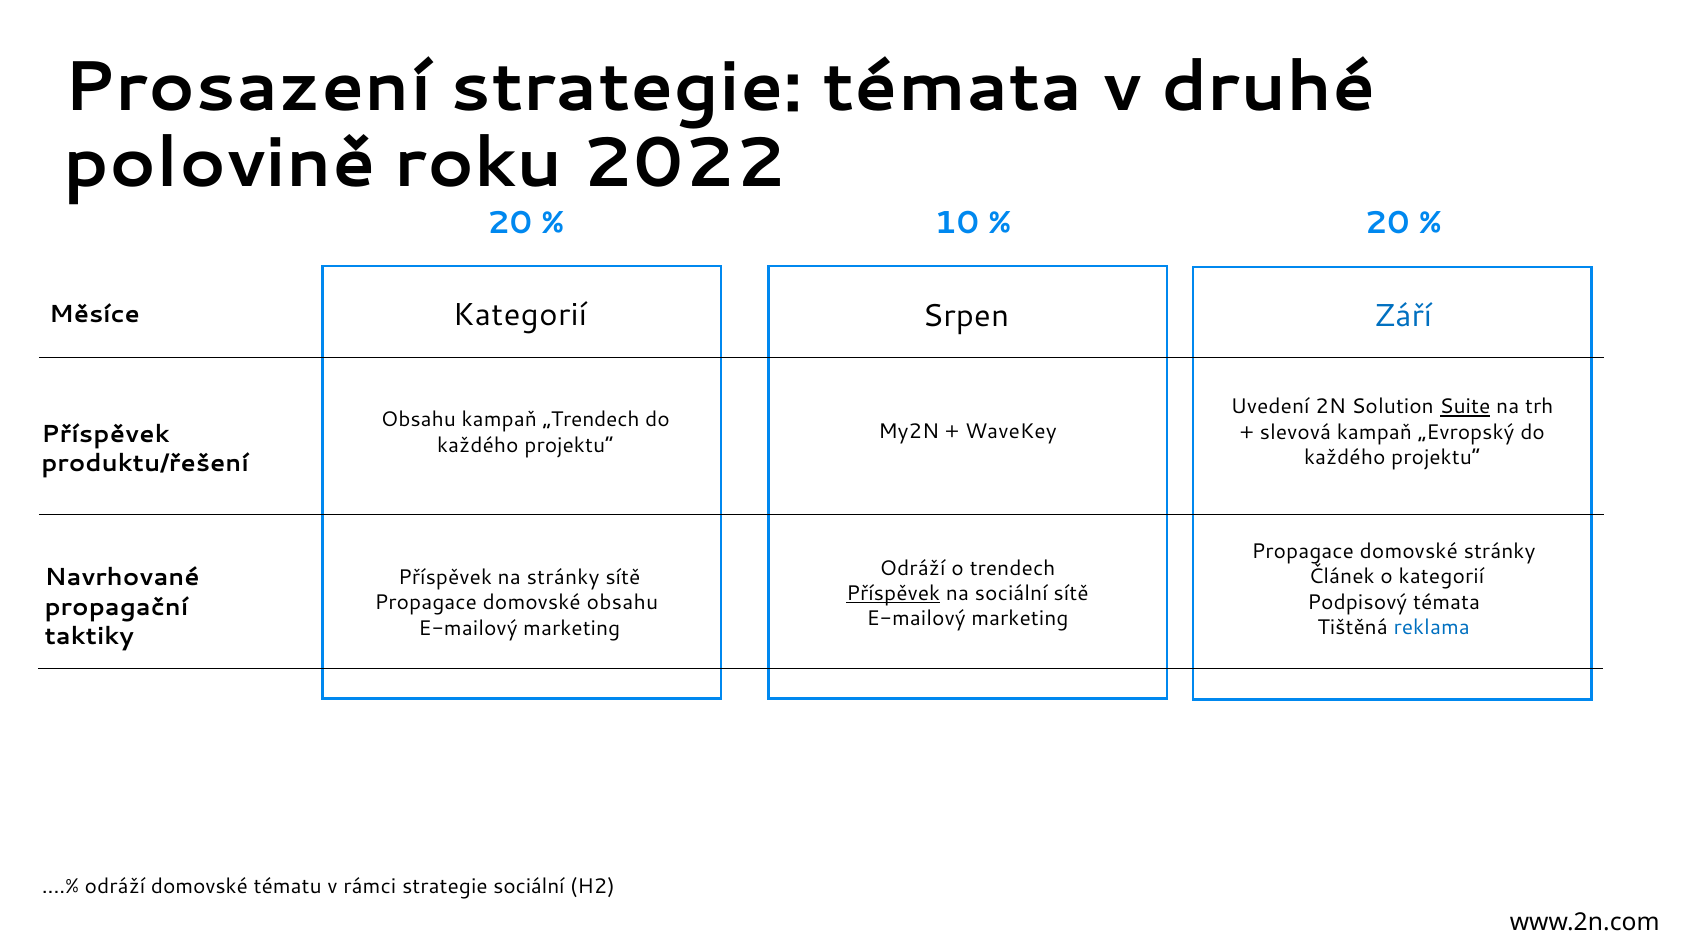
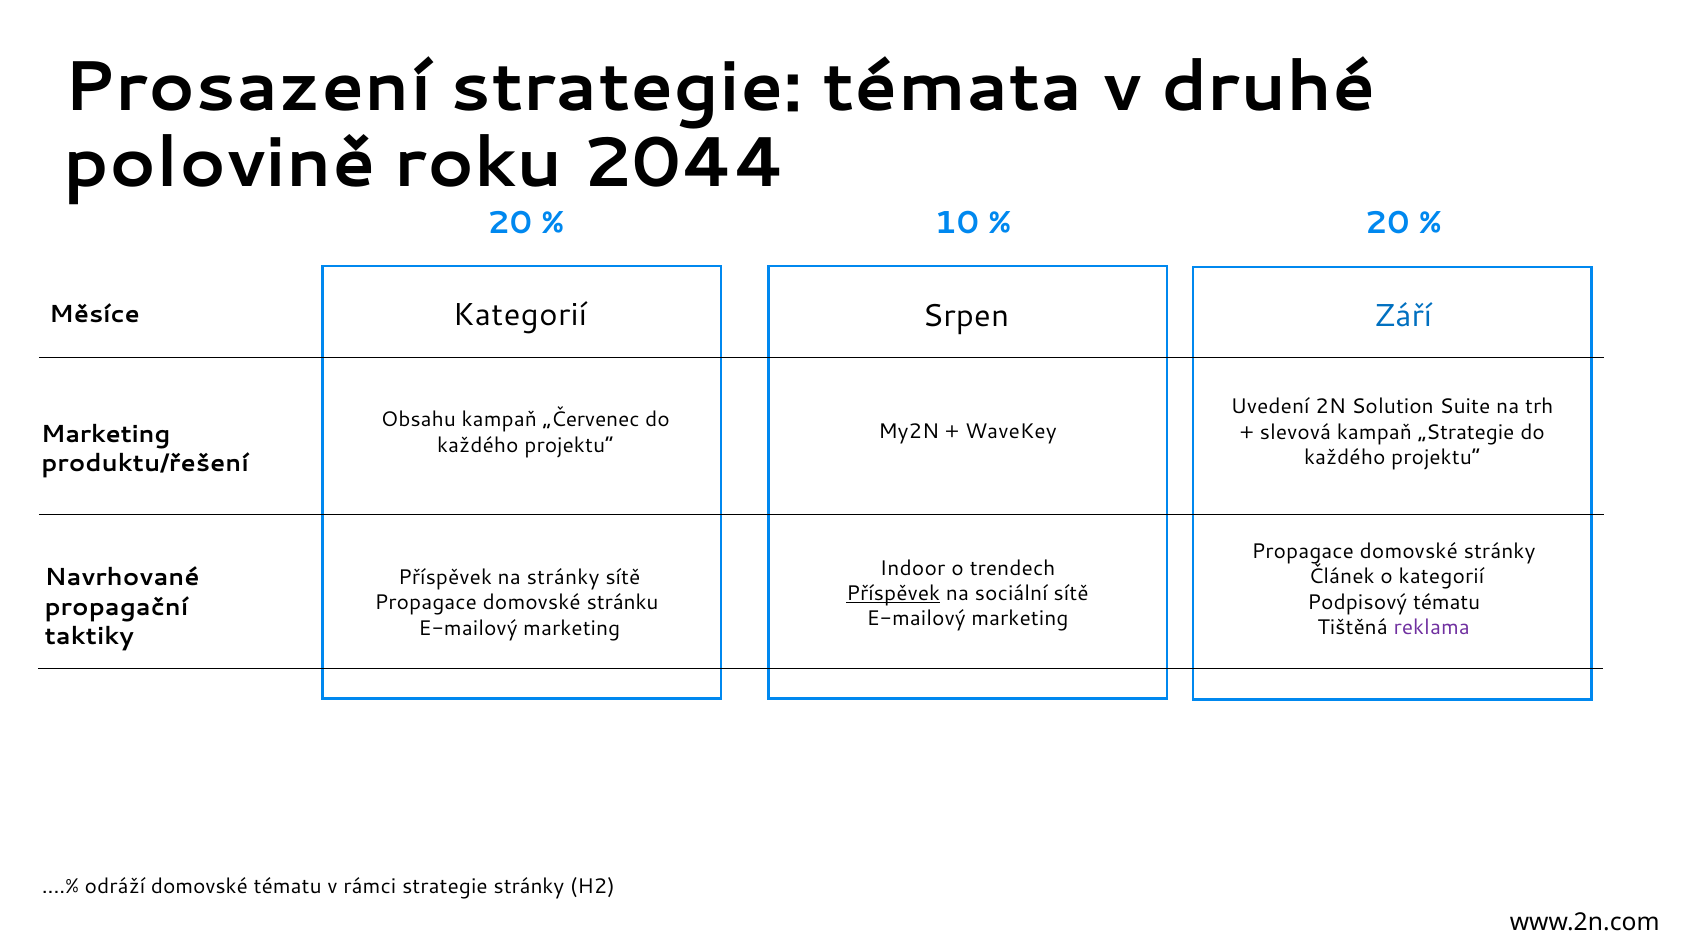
2022: 2022 -> 2044 (684, 163)
Suite underline: present -> none (1465, 407)
„Trendech: „Trendech -> „Červenec (591, 420)
„Evropský: „Evropský -> „Strategie (1466, 432)
Příspěvek: Příspěvek -> Marketing (106, 434)
Odráží: Odráží -> Indoor (913, 568)
Podpisový témata: témata -> tématu (1447, 602)
domovské obsahu: obsahu -> stránku (623, 603)
reklama colour: blue -> purple (1432, 627)
strategie sociální: sociální -> stránky (529, 887)
